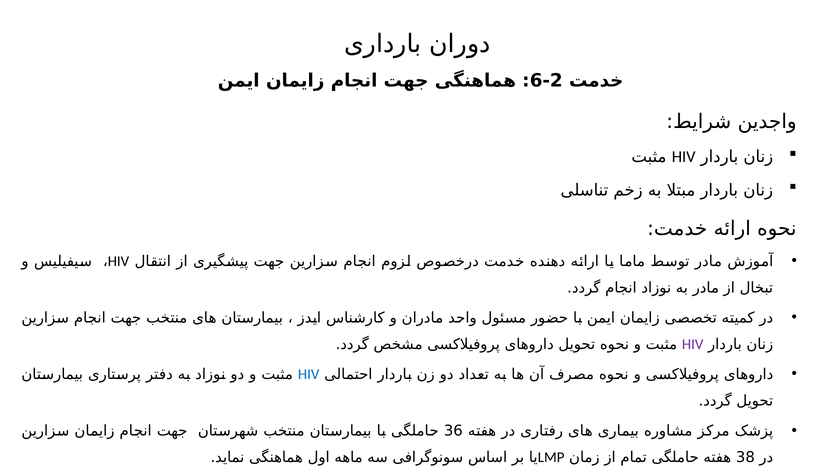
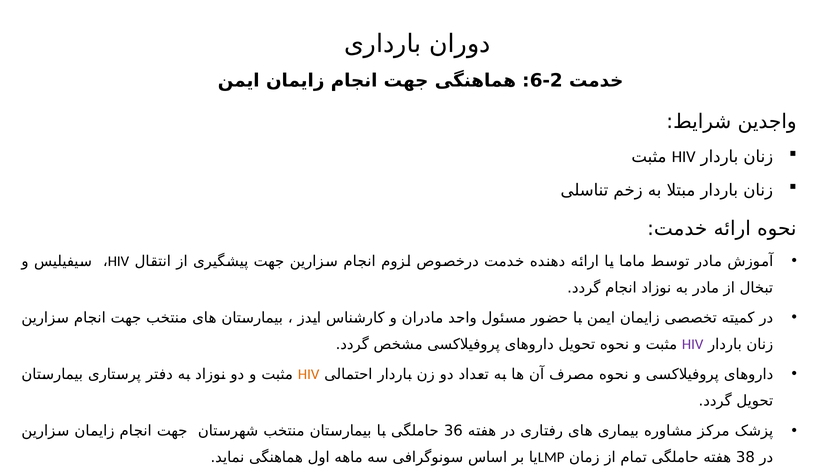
HIV colour: blue -> orange (309, 374)
